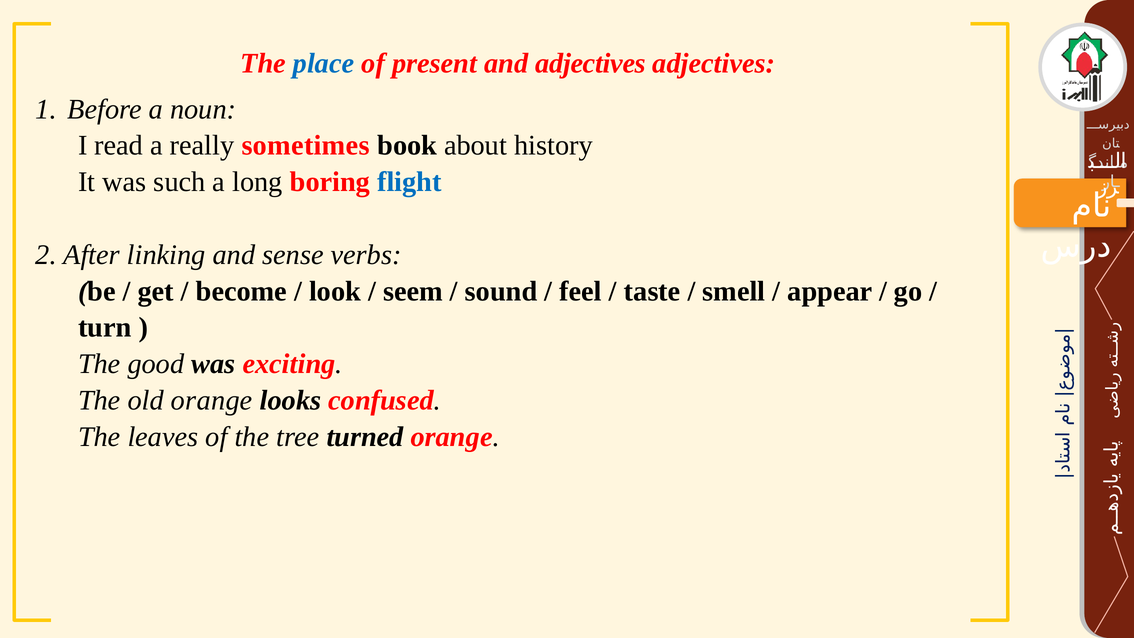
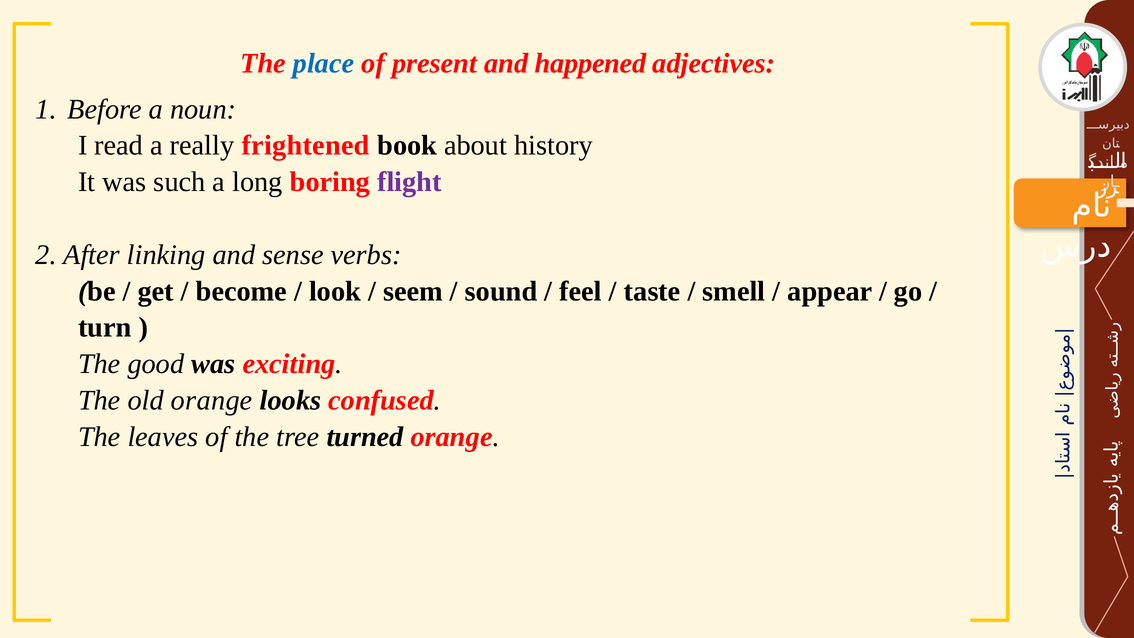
and adjectives: adjectives -> happened (591, 63)
sometimes: sometimes -> frightened (306, 146)
flight colour: blue -> purple (409, 182)
